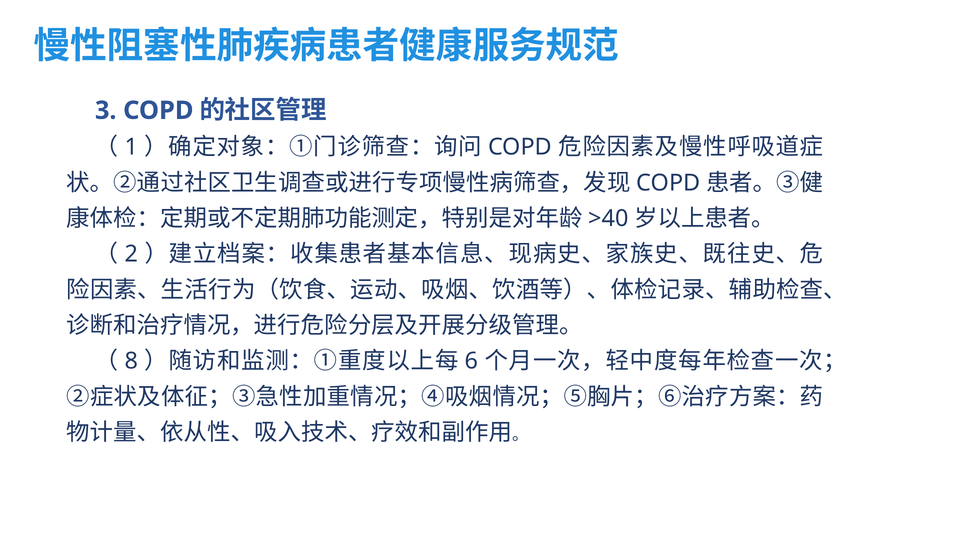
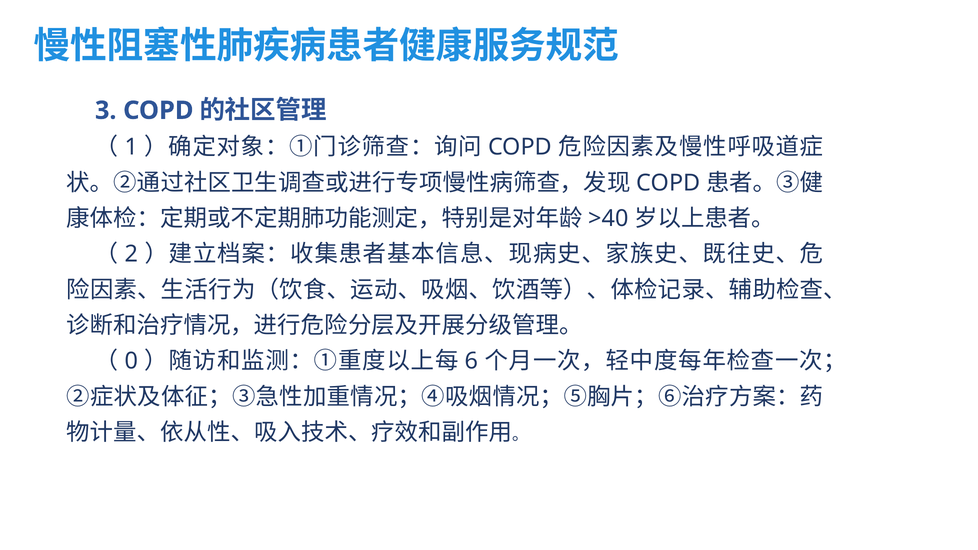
8: 8 -> 0 (131, 361)
